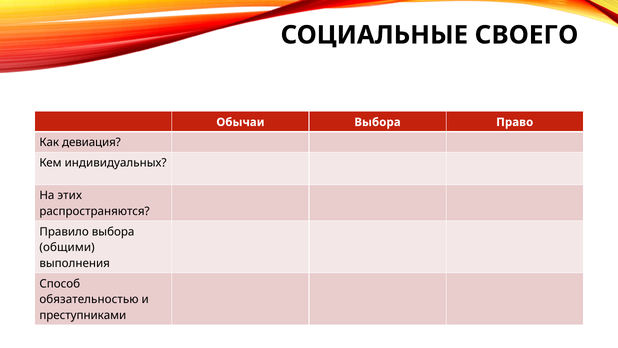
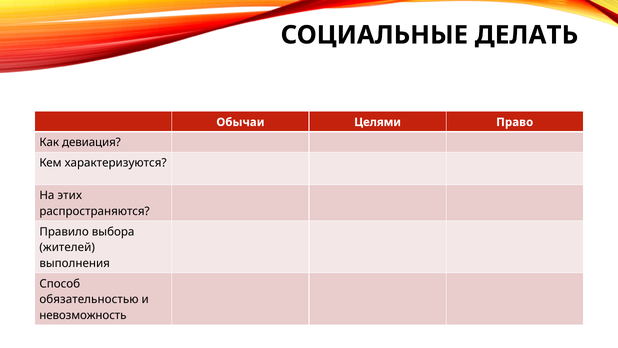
СВОЕГО: СВОЕГО -> ДЕЛАТЬ (526, 35)
Обычаи Выбора: Выбора -> Целями (378, 122)
индивидуальных: индивидуальных -> характеризуются (116, 163)
общими: общими -> жителей (67, 247)
преступниками: преступниками -> невозможность (83, 315)
